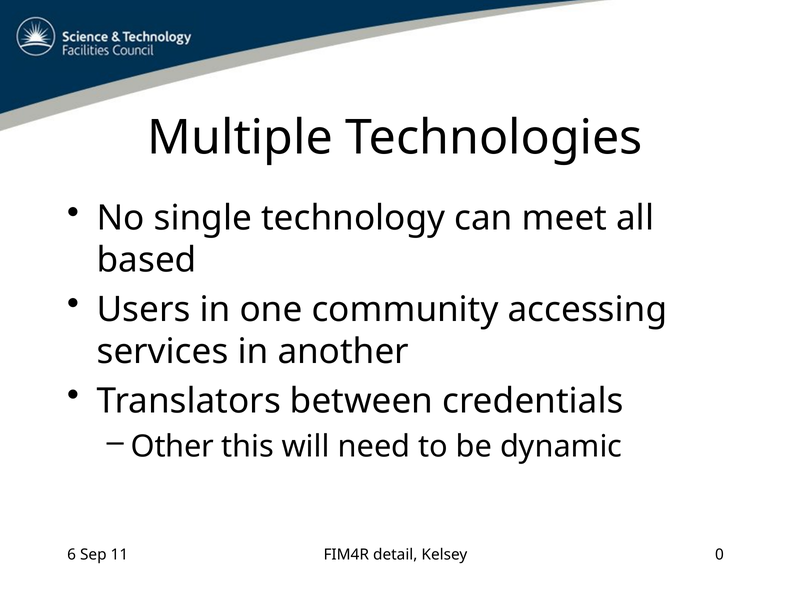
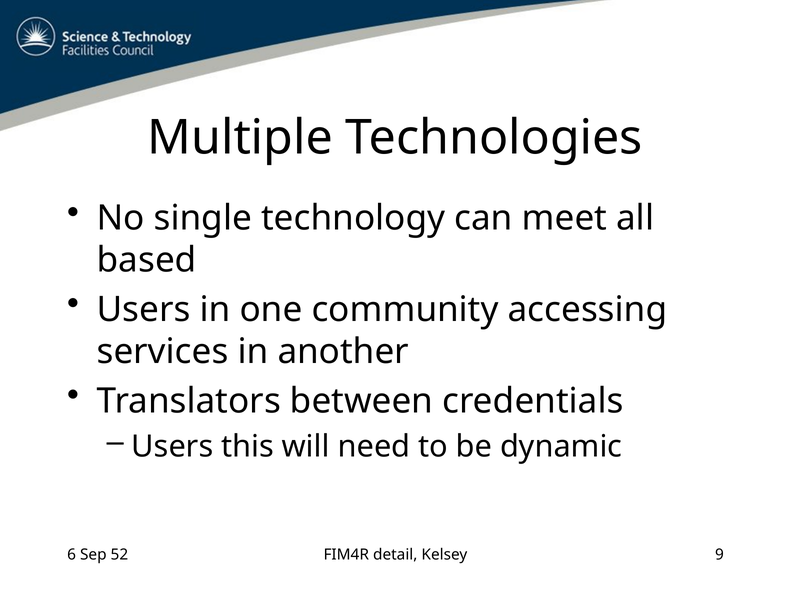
Other: Other -> Users (172, 447)
11: 11 -> 52 (119, 555)
0: 0 -> 9 (719, 555)
